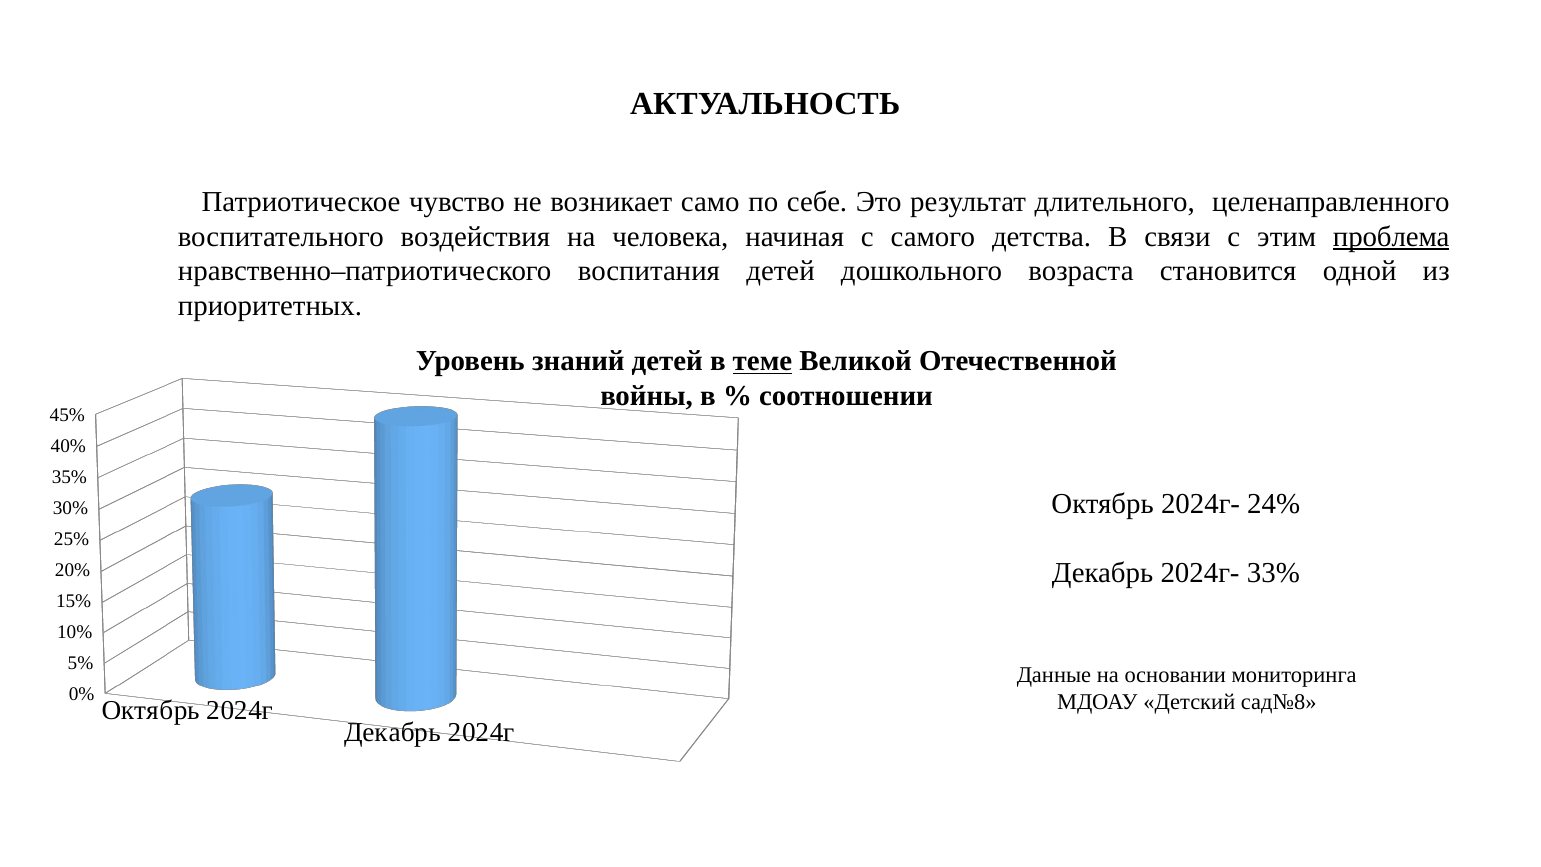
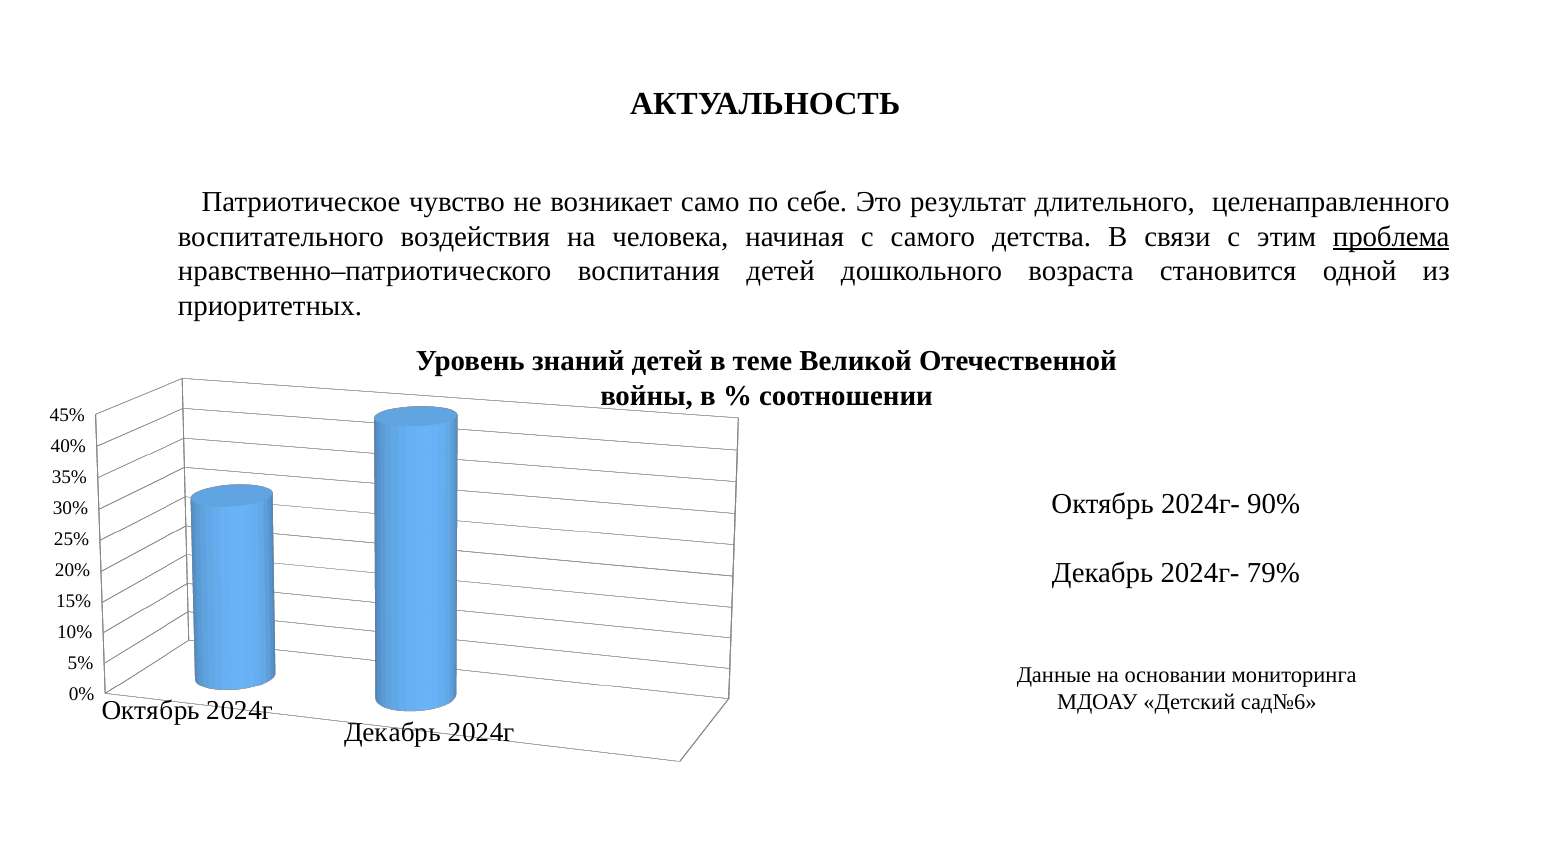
теме underline: present -> none (763, 361)
24%: 24% -> 90% (1274, 503)
33%: 33% -> 79% (1273, 573)
сад№8: сад№8 -> сад№6 (1279, 702)
